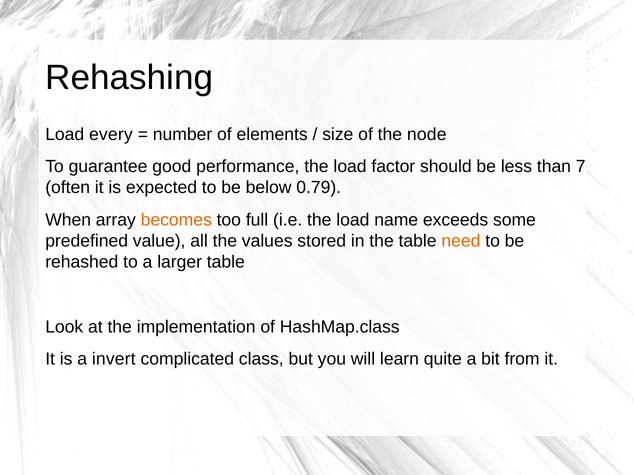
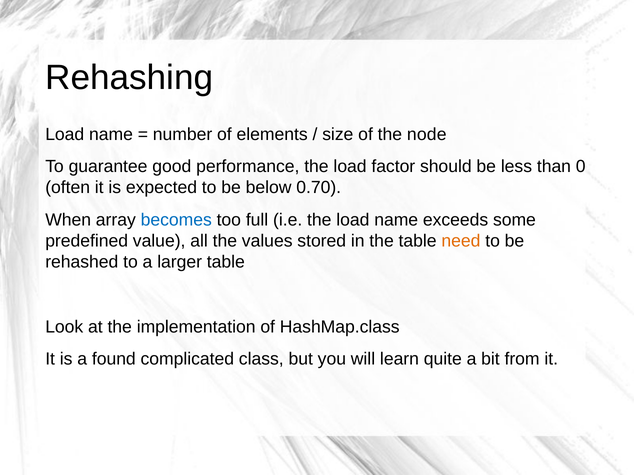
every: every -> name (111, 134)
7: 7 -> 0 (581, 167)
0.79: 0.79 -> 0.70 (319, 188)
becomes colour: orange -> blue (176, 220)
invert: invert -> found (114, 359)
